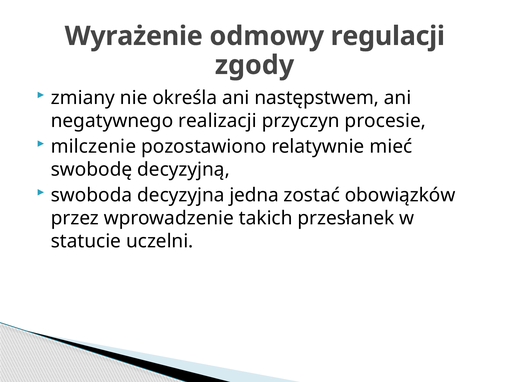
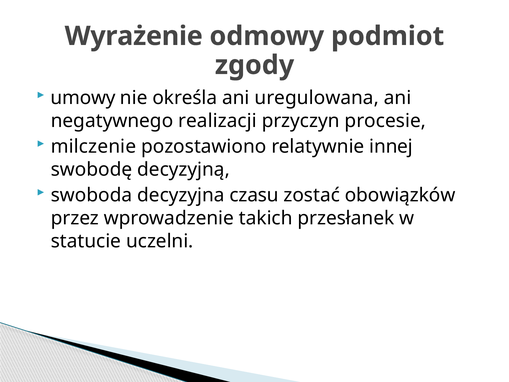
regulacji: regulacji -> podmiot (388, 36)
zmiany: zmiany -> umowy (83, 98)
następstwem: następstwem -> uregulowana (317, 98)
mieć: mieć -> innej (391, 146)
jedna: jedna -> czasu (254, 195)
